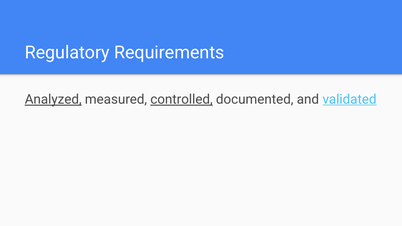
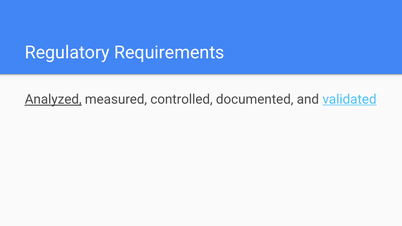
controlled underline: present -> none (181, 99)
